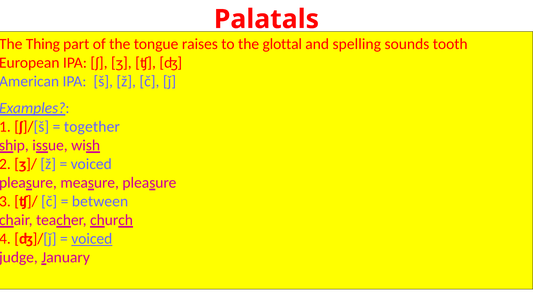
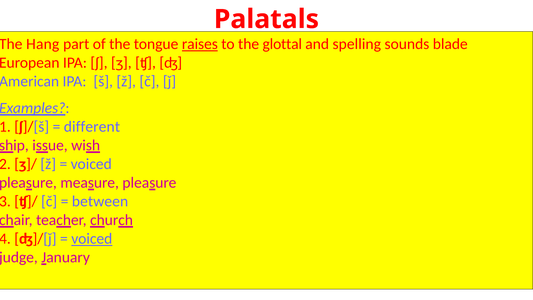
Thing: Thing -> Hang (43, 44)
raises underline: none -> present (200, 44)
tooth: tooth -> blade (450, 44)
together: together -> different (92, 127)
